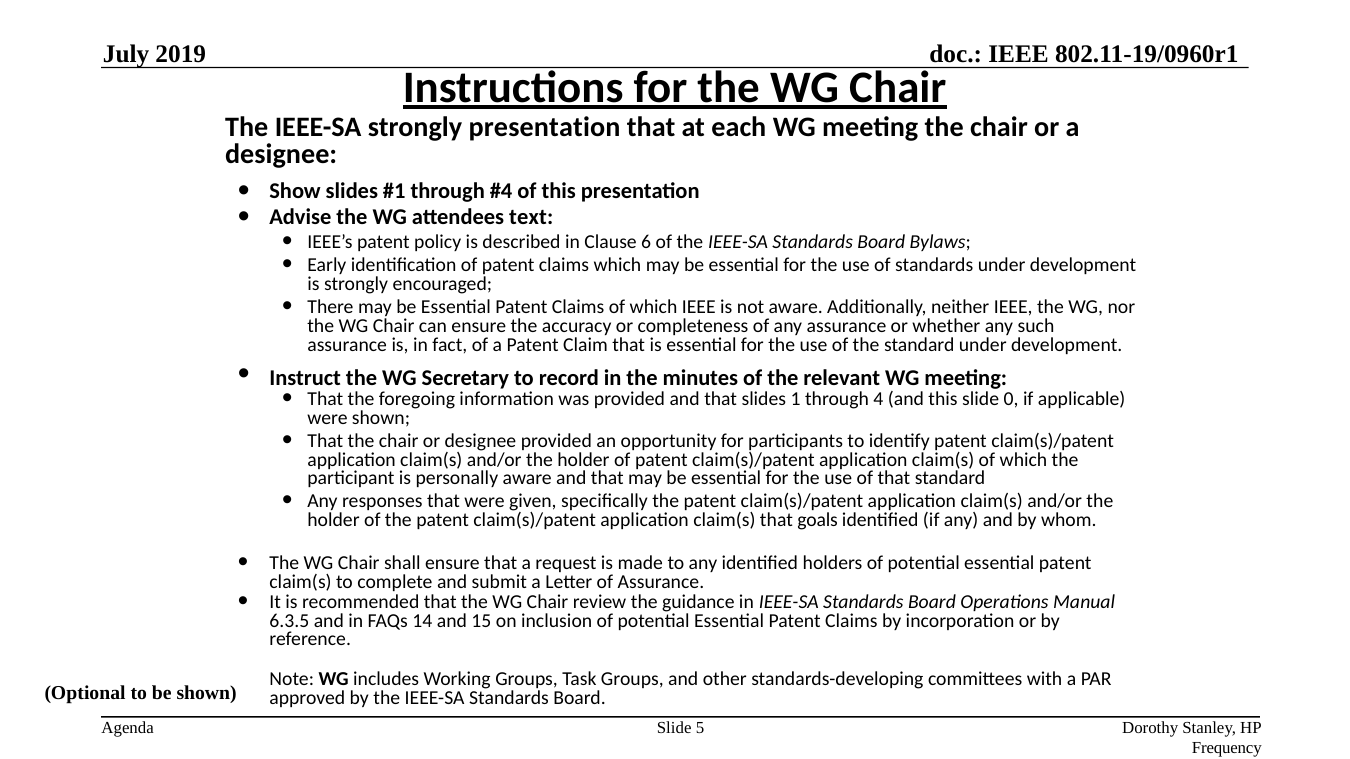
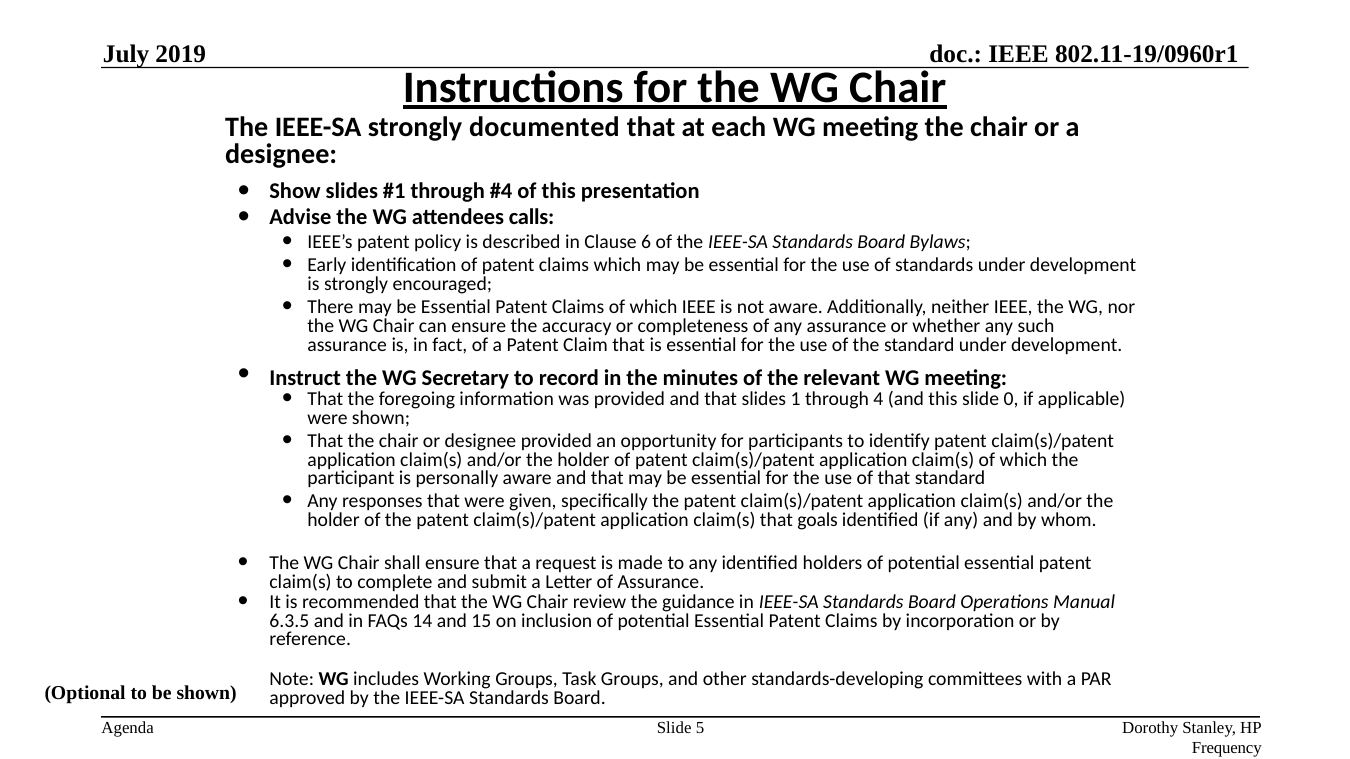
strongly presentation: presentation -> documented (544, 127)
text: text -> calls (532, 218)
